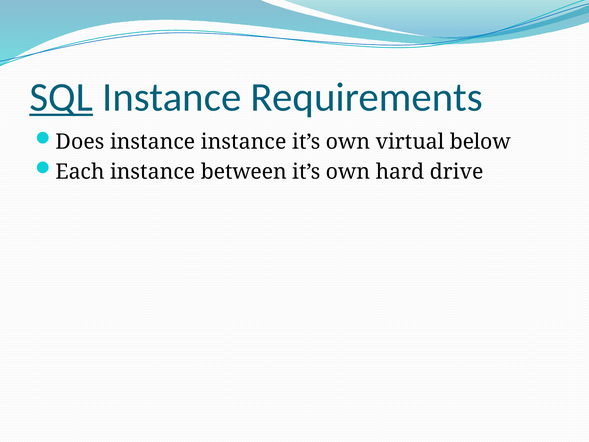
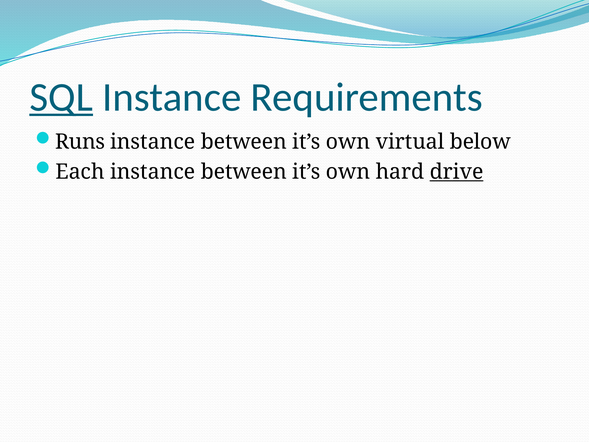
Does: Does -> Runs (80, 142)
instance: instance -> between (244, 142)
drive underline: none -> present (457, 172)
